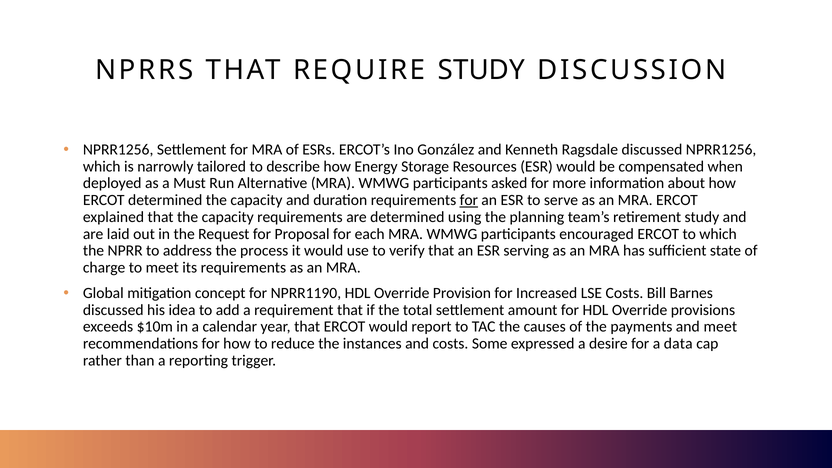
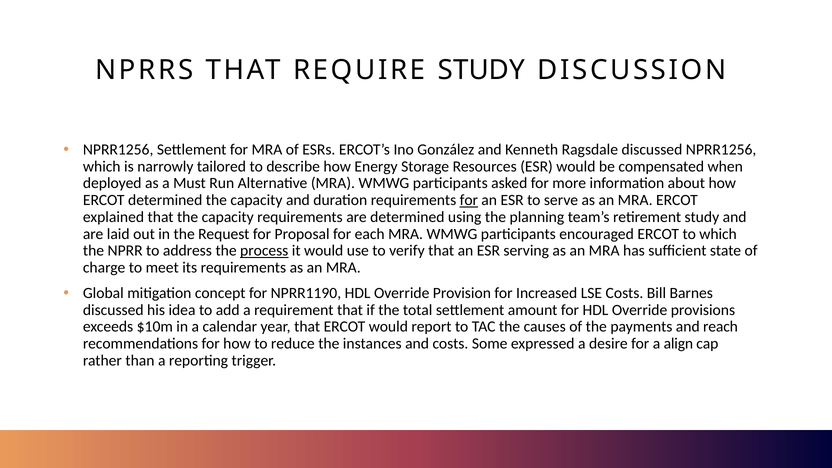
process underline: none -> present (264, 251)
and meet: meet -> reach (720, 327)
data: data -> align (678, 344)
